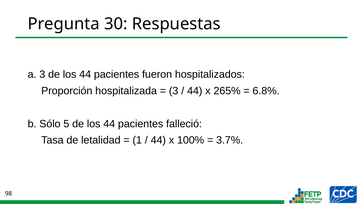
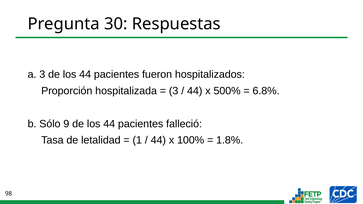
265%: 265% -> 500% (227, 91)
5: 5 -> 9 (66, 124)
3.7%: 3.7% -> 1.8% (230, 140)
